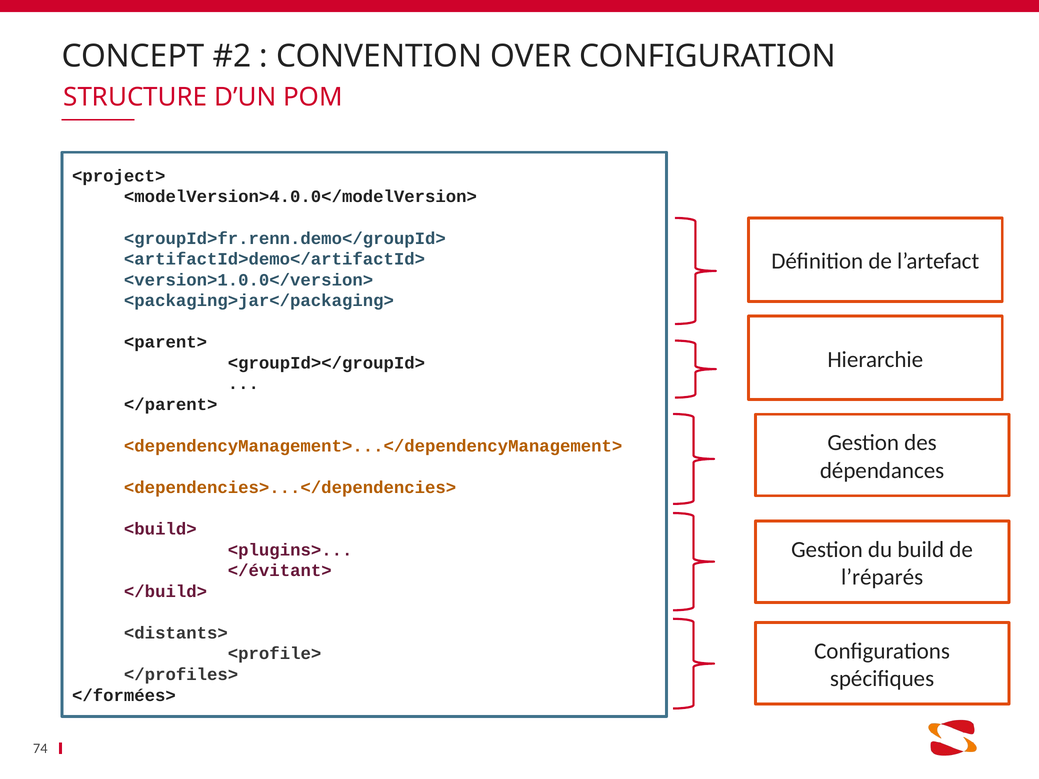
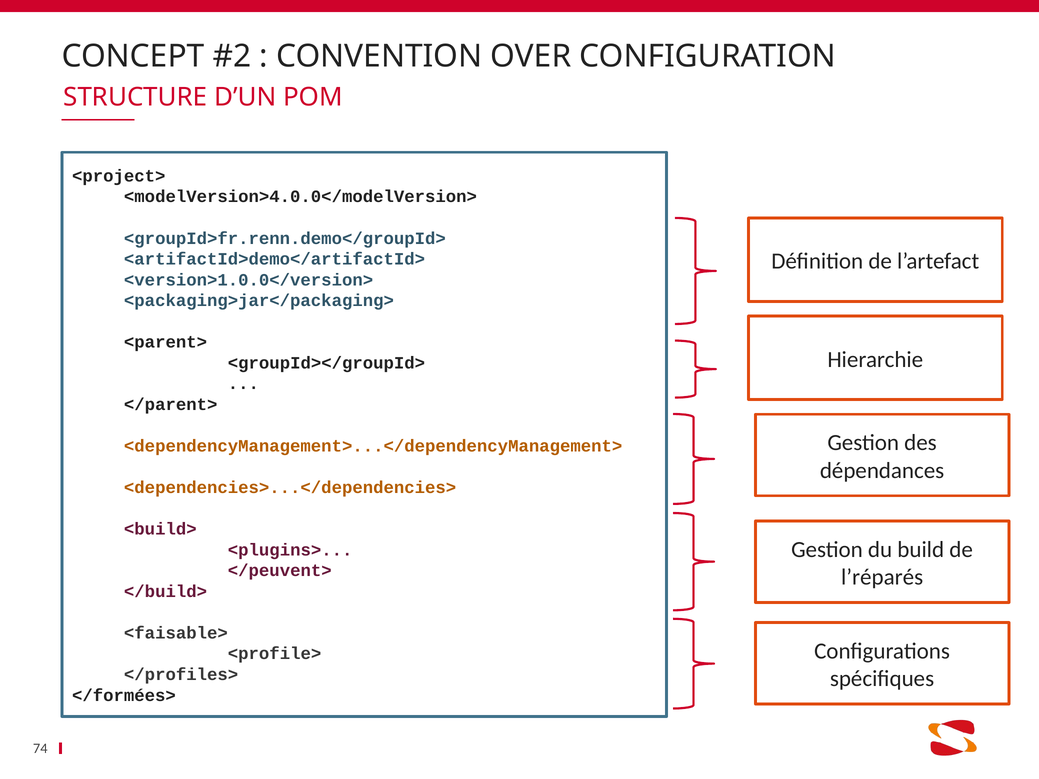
</évitant>: </évitant> -> </peuvent> (280, 571)
<distants>: <distants> -> <faisable> (176, 633)
